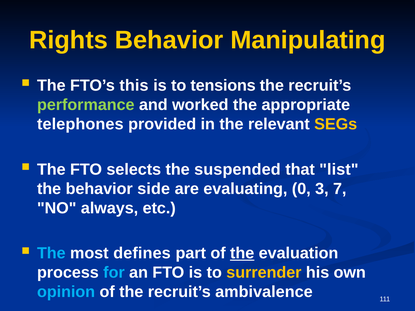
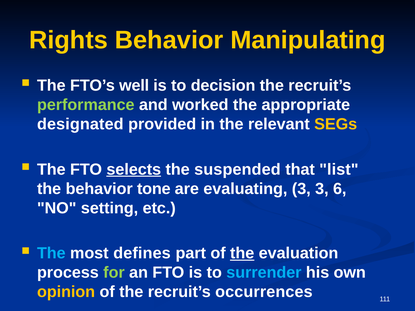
this: this -> well (134, 86)
tensions: tensions -> decision (223, 86)
telephones: telephones -> designated (80, 124)
selects underline: none -> present (134, 169)
side: side -> tone (154, 189)
evaluating 0: 0 -> 3 (301, 189)
7: 7 -> 6 (340, 189)
always: always -> setting (110, 208)
for colour: light blue -> light green (114, 273)
surrender colour: yellow -> light blue (264, 273)
opinion colour: light blue -> yellow (66, 292)
ambivalence: ambivalence -> occurrences (264, 292)
